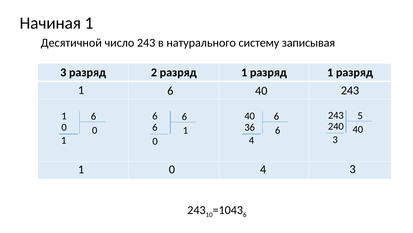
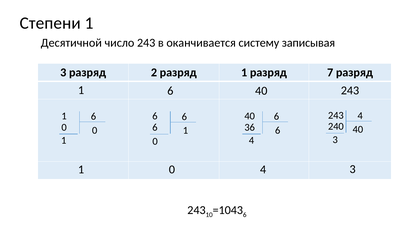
Начиная: Начиная -> Степени (50, 23)
натурального: натурального -> оканчивается (201, 43)
1 разряд 1: 1 -> 7 (330, 72)
243 5: 5 -> 4 (360, 115)
